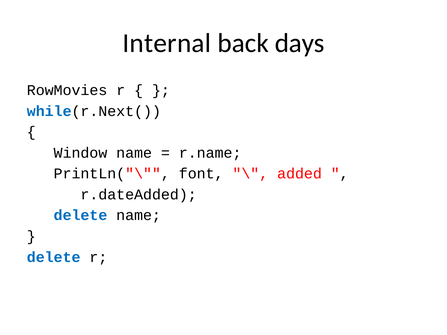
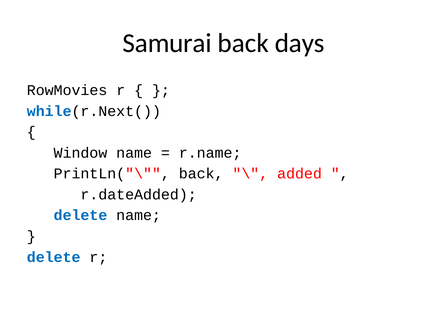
Internal: Internal -> Samurai (167, 43)
PrintLn("\ font: font -> back (201, 174)
